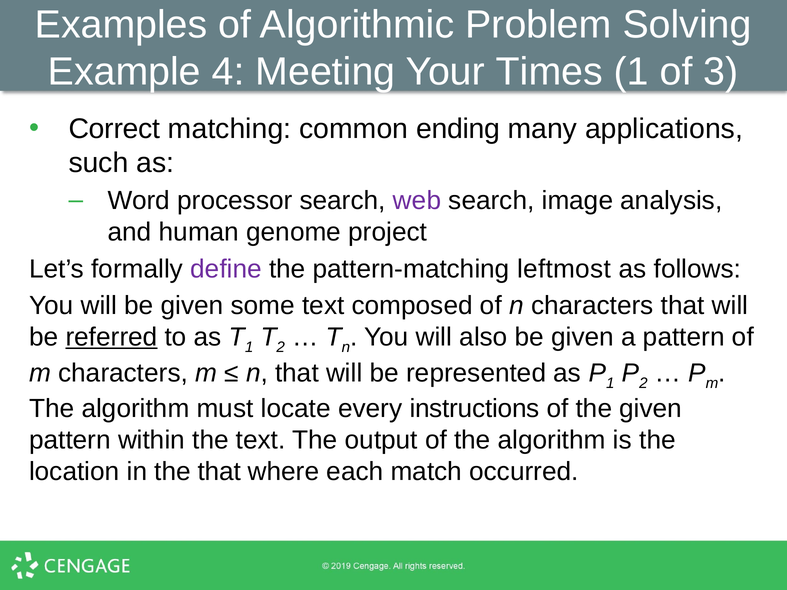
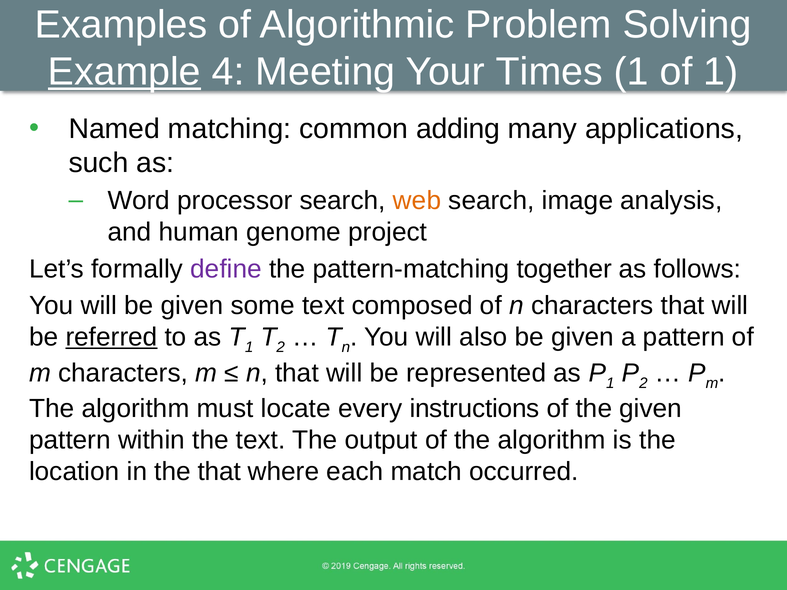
Example underline: none -> present (124, 72)
of 3: 3 -> 1 (721, 72)
Correct: Correct -> Named (114, 129)
ending: ending -> adding (458, 129)
web colour: purple -> orange (417, 201)
leftmost: leftmost -> together (564, 269)
